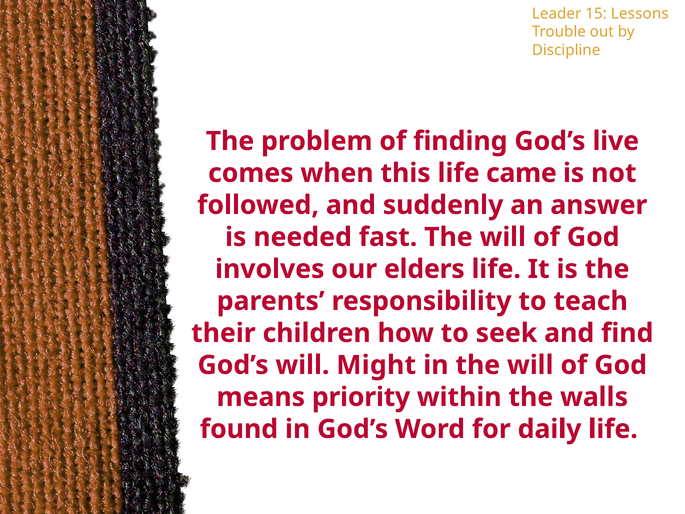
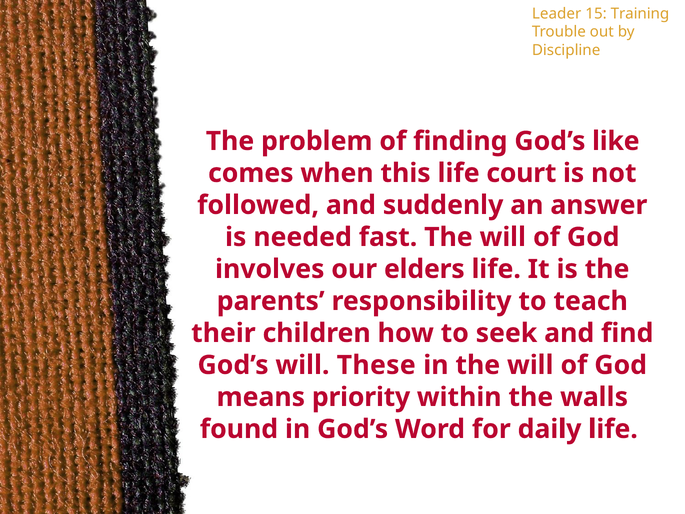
Lessons: Lessons -> Training (640, 14)
live: live -> like (616, 141)
came: came -> court (521, 173)
Might: Might -> These (376, 365)
